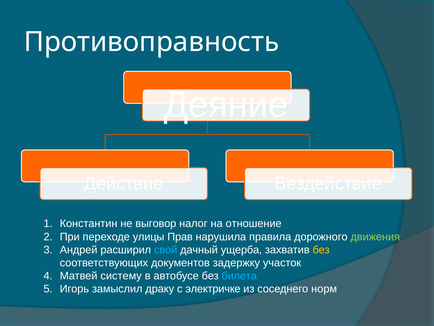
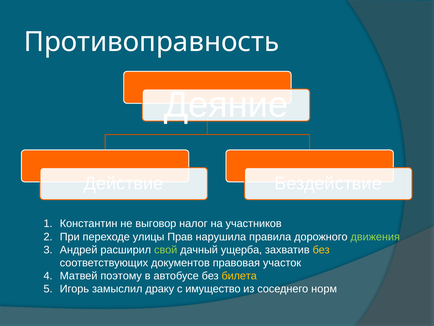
отношение: отношение -> участников (254, 223)
свой colour: light blue -> light green (166, 249)
задержку: задержку -> правовая (236, 262)
систему: систему -> поэтому (121, 275)
билета colour: light blue -> yellow (239, 275)
электричке: электричке -> имущество (213, 288)
